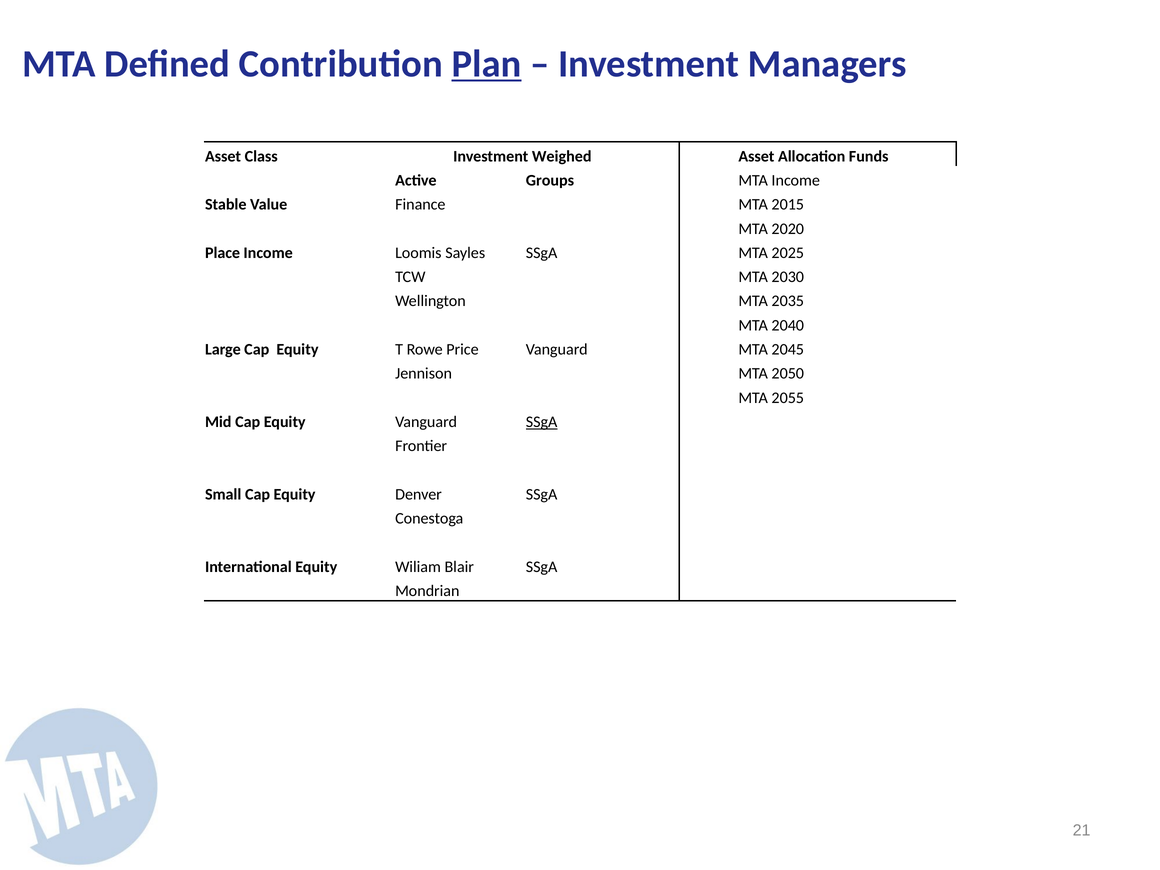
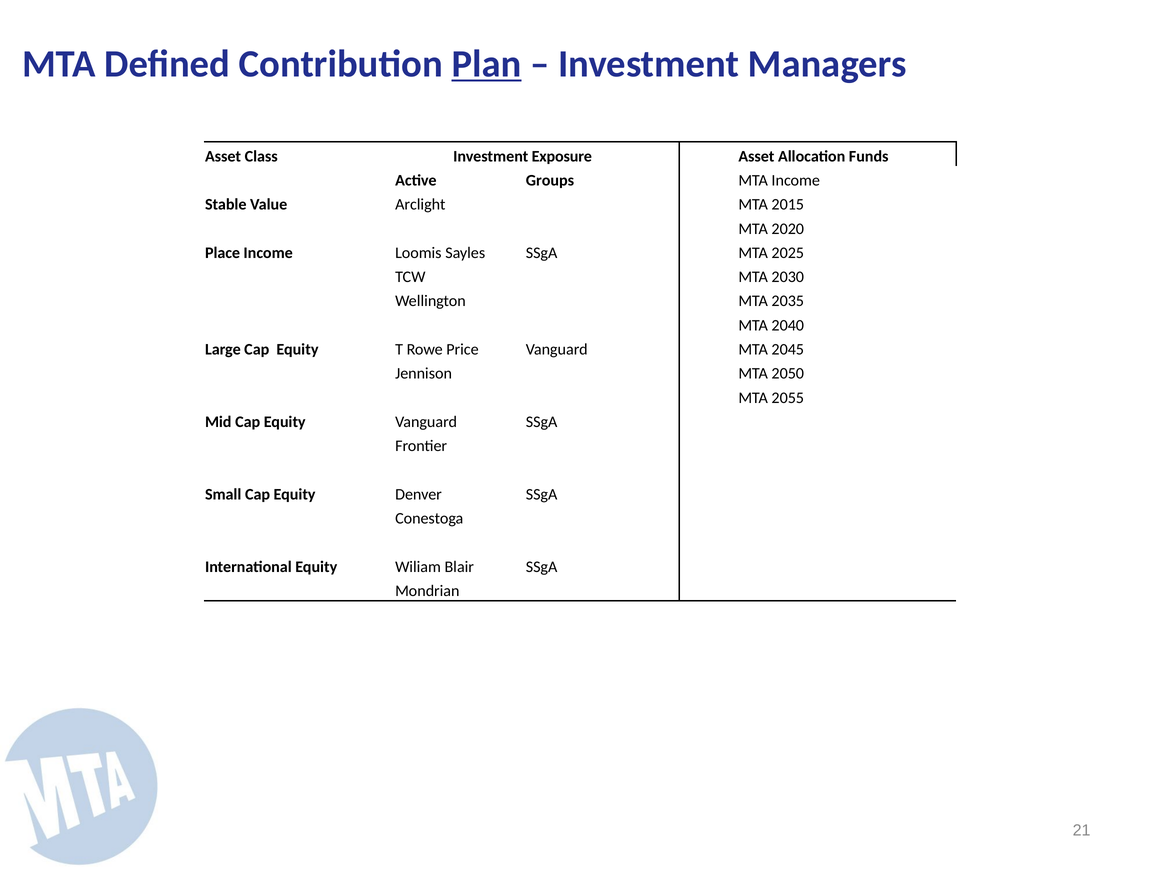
Weighed: Weighed -> Exposure (562, 156)
Finance: Finance -> Arclight (420, 205)
SSgA underline: present -> none (542, 422)
